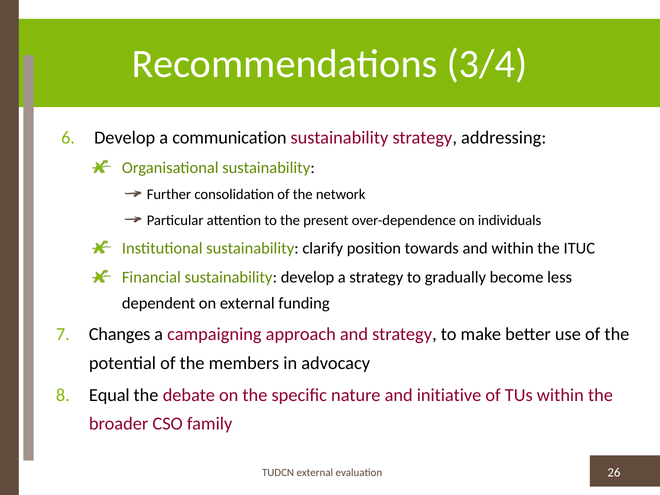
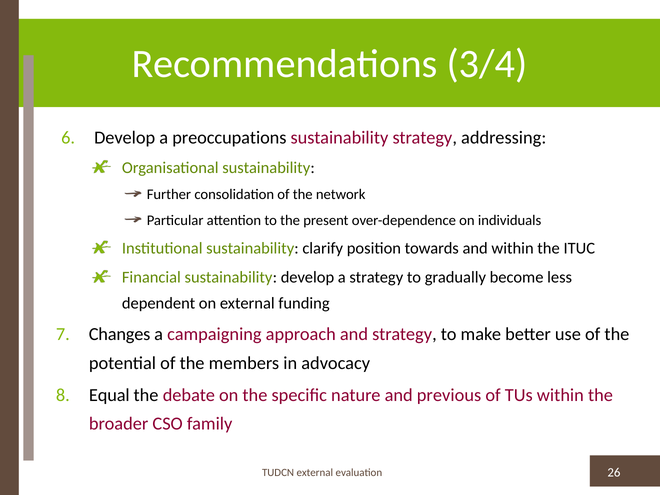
communication: communication -> preoccupations (229, 138)
initiative: initiative -> previous (449, 395)
